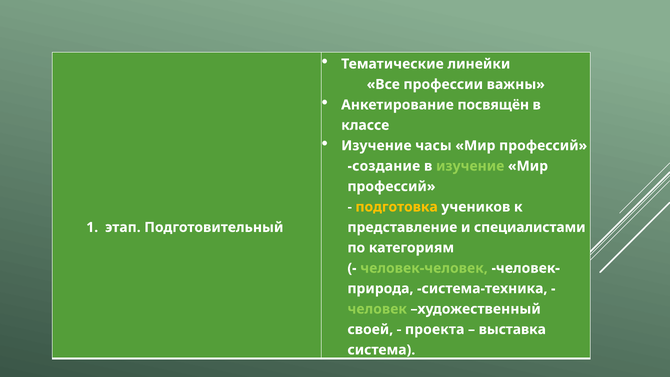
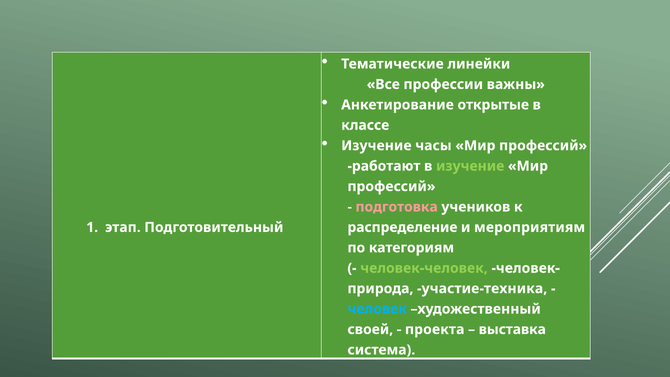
посвящён: посвящён -> открытые (493, 105)
создание: создание -> работают (384, 166)
подготовка colour: yellow -> pink (397, 207)
представление: представление -> распределение (402, 227)
специалистами: специалистами -> мероприятиям (530, 227)
система-техника: система-техника -> участие-техника (482, 288)
человек colour: light green -> light blue (377, 309)
